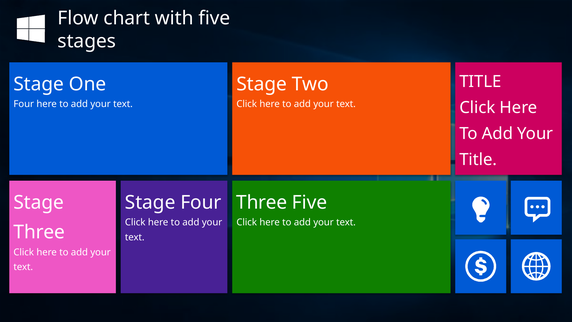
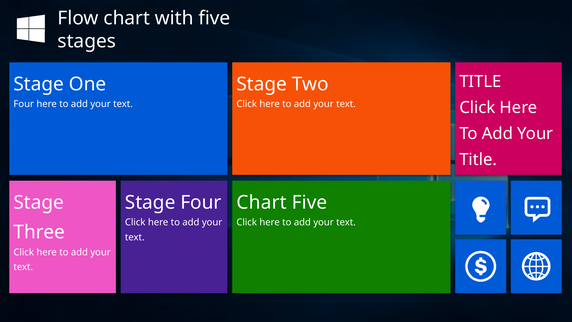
Three: Three -> Chart (262, 202)
